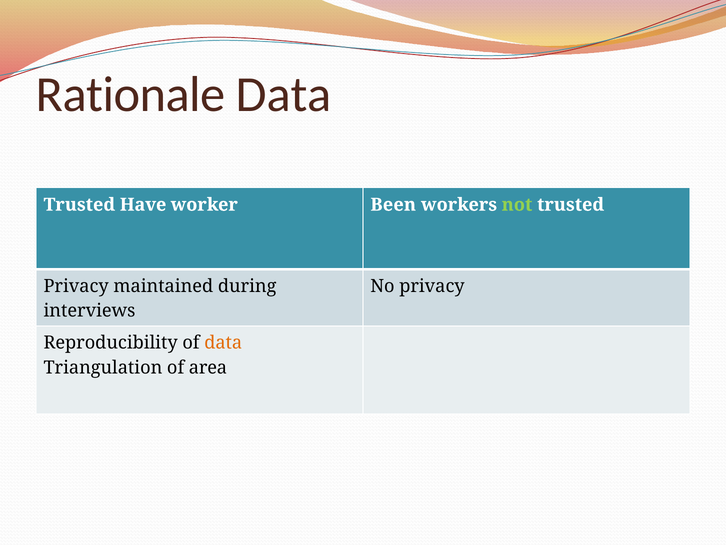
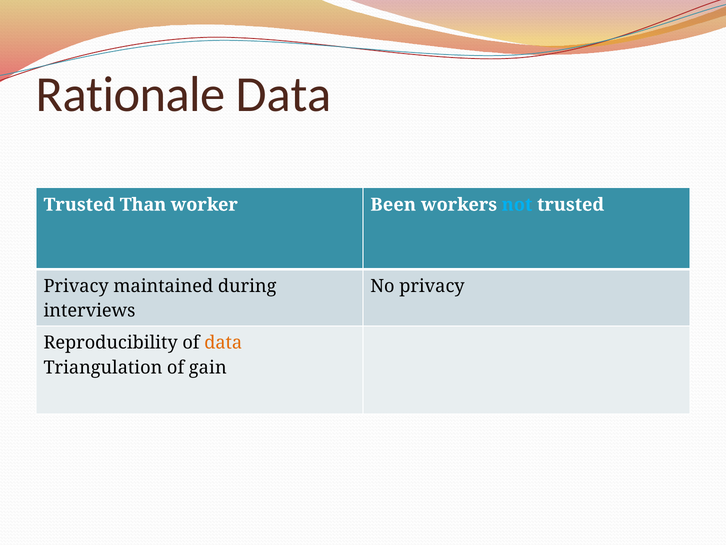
Have: Have -> Than (143, 205)
not colour: light green -> light blue (517, 205)
area: area -> gain (208, 367)
